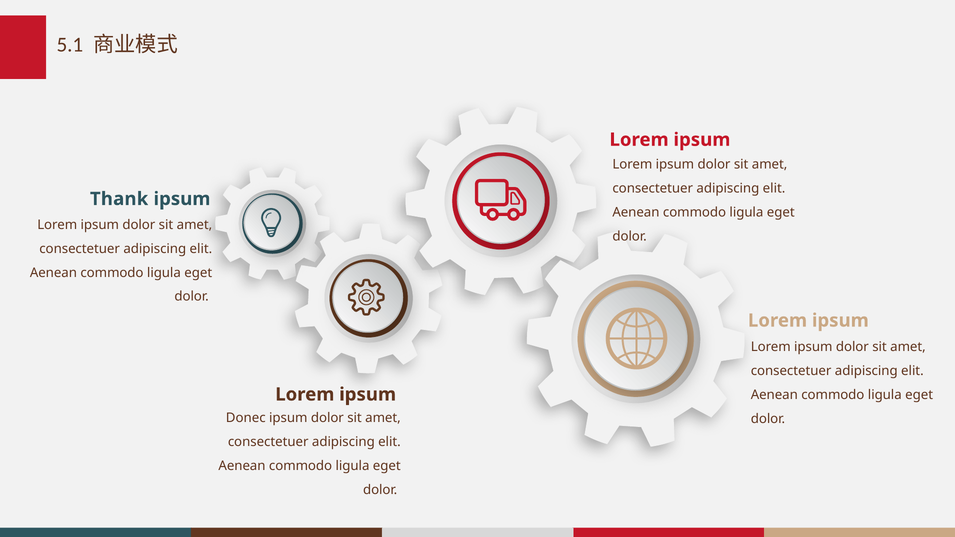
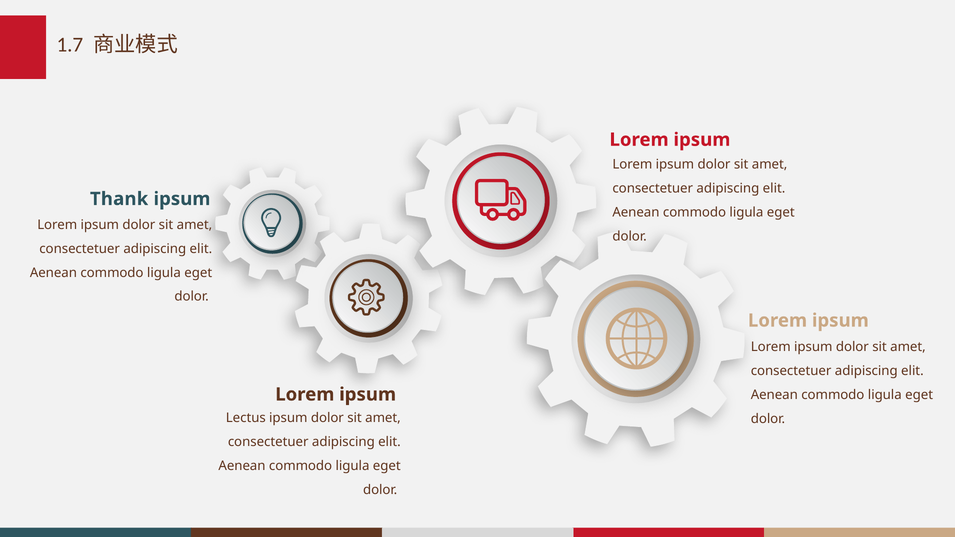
5.1: 5.1 -> 1.7 (70, 45)
Donec: Donec -> Lectus (246, 418)
